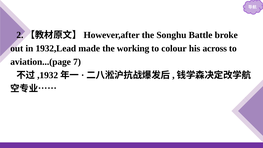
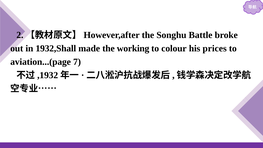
1932,Lead: 1932,Lead -> 1932,Shall (56, 48)
across: across -> prices (215, 48)
